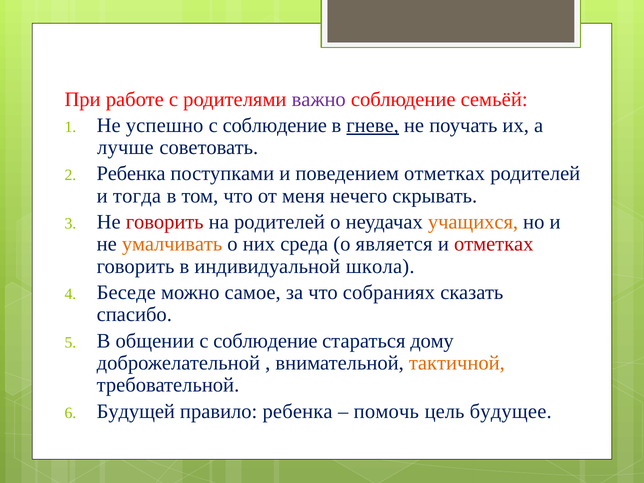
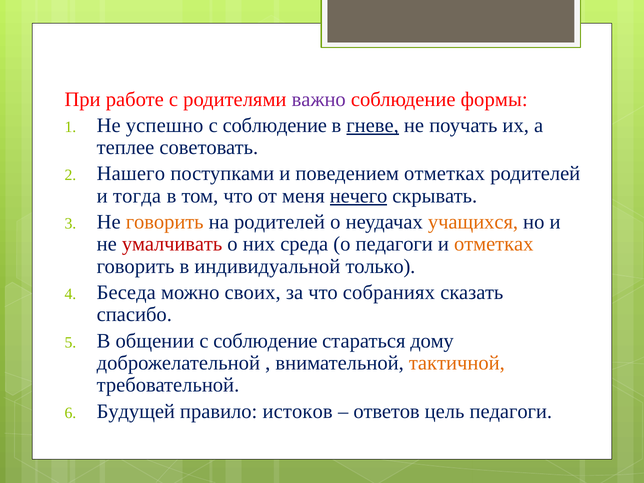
семьёй: семьёй -> формы (494, 99)
лучше: лучше -> теплее (125, 148)
Ребенка: Ребенка -> Нашего (131, 174)
нечего underline: none -> present (359, 196)
говорить colour: red -> orange (165, 222)
умалчивать colour: orange -> red (172, 244)
о является: является -> педагоги (394, 244)
отметках colour: red -> orange (494, 244)
школа: школа -> только (380, 266)
Беседе: Беседе -> Беседа (126, 292)
самое: самое -> своих (253, 292)
правило ребенка: ребенка -> истоков (298, 411)
помочь: помочь -> ответов (387, 411)
цель будущее: будущее -> педагоги (511, 411)
